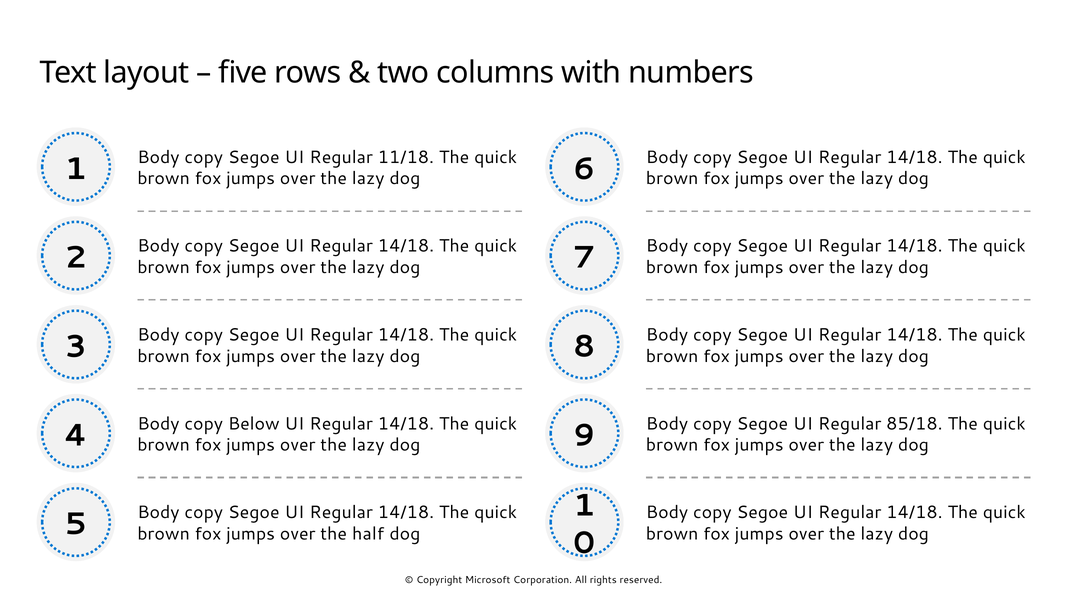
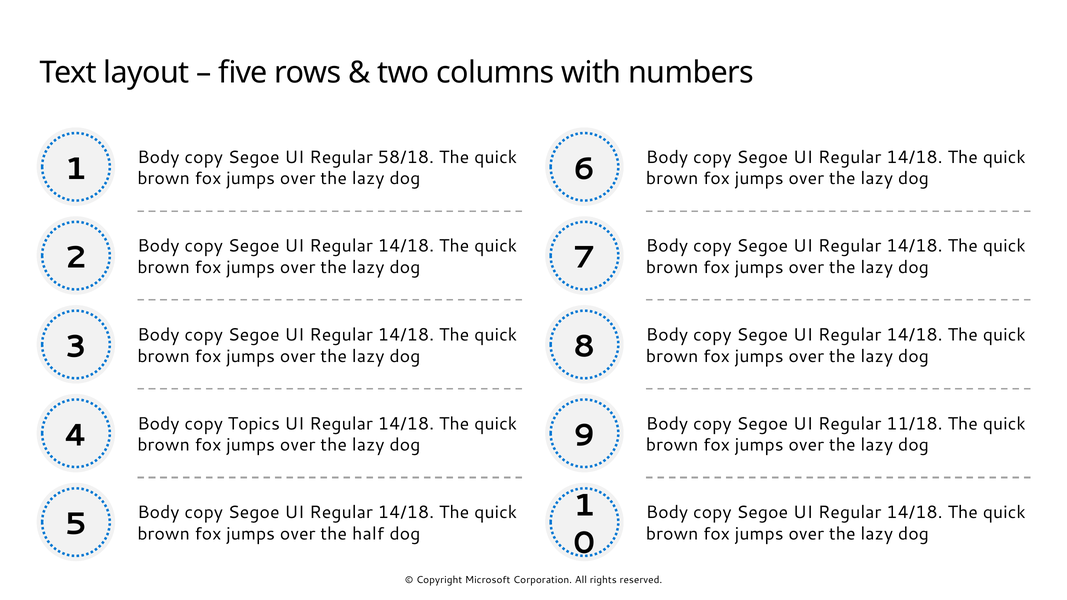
11/18: 11/18 -> 58/18 (406, 157)
Below: Below -> Topics (254, 424)
85/18: 85/18 -> 11/18 (914, 424)
